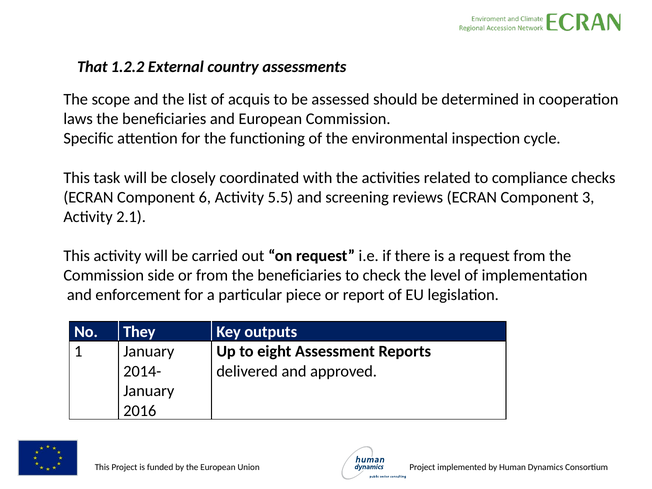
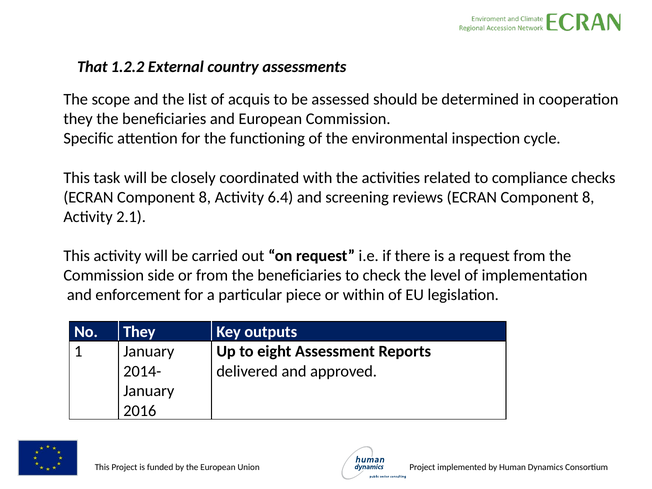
laws: laws -> they (78, 119)
6: 6 -> 8 (205, 197)
5.5: 5.5 -> 6.4 (281, 197)
reviews ECRAN Component 3: 3 -> 8 (588, 197)
report: report -> within (364, 295)
